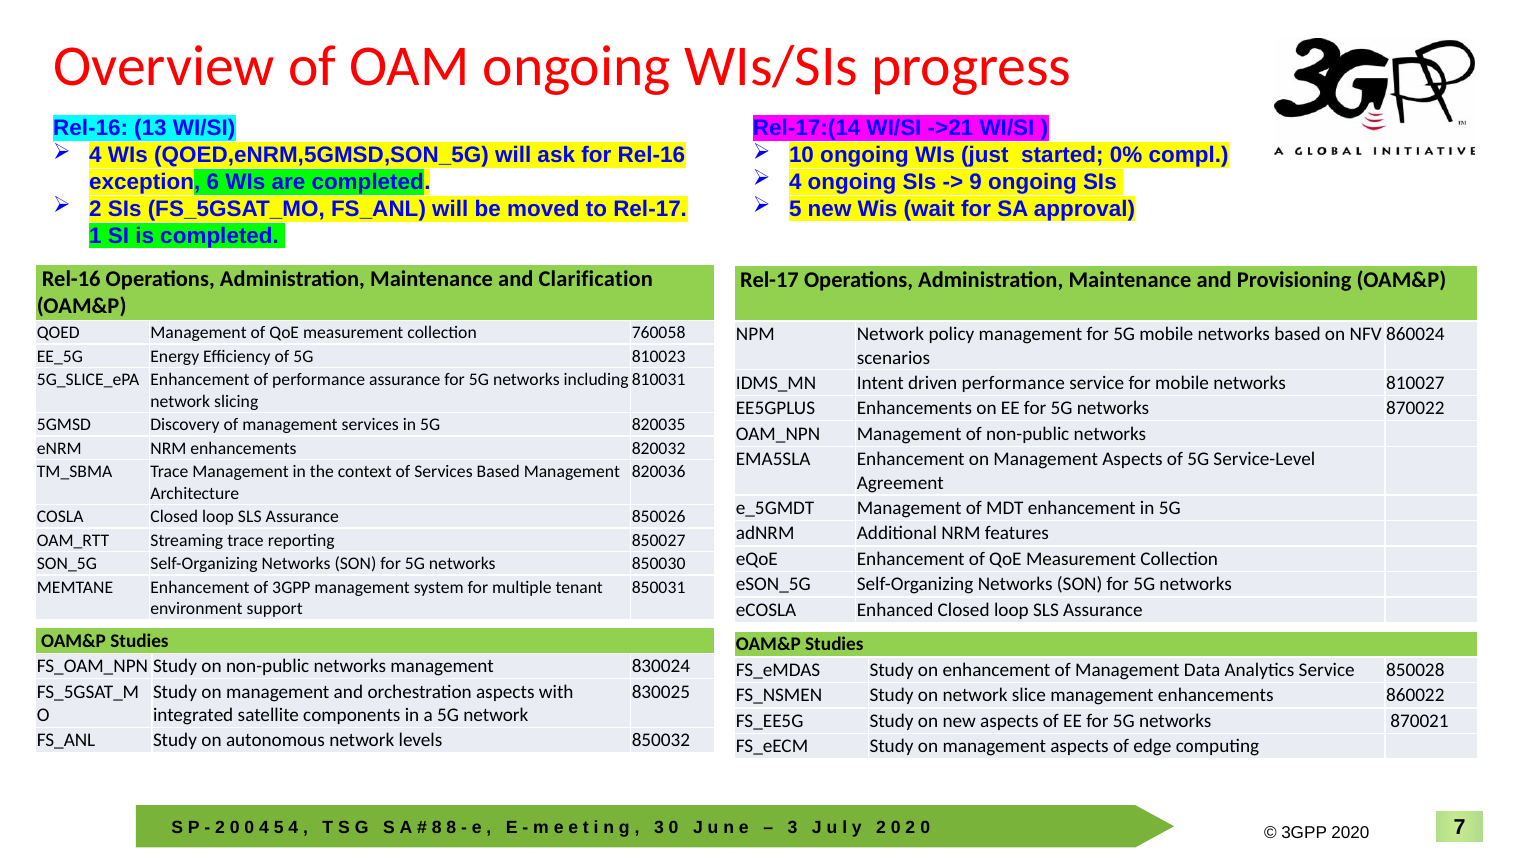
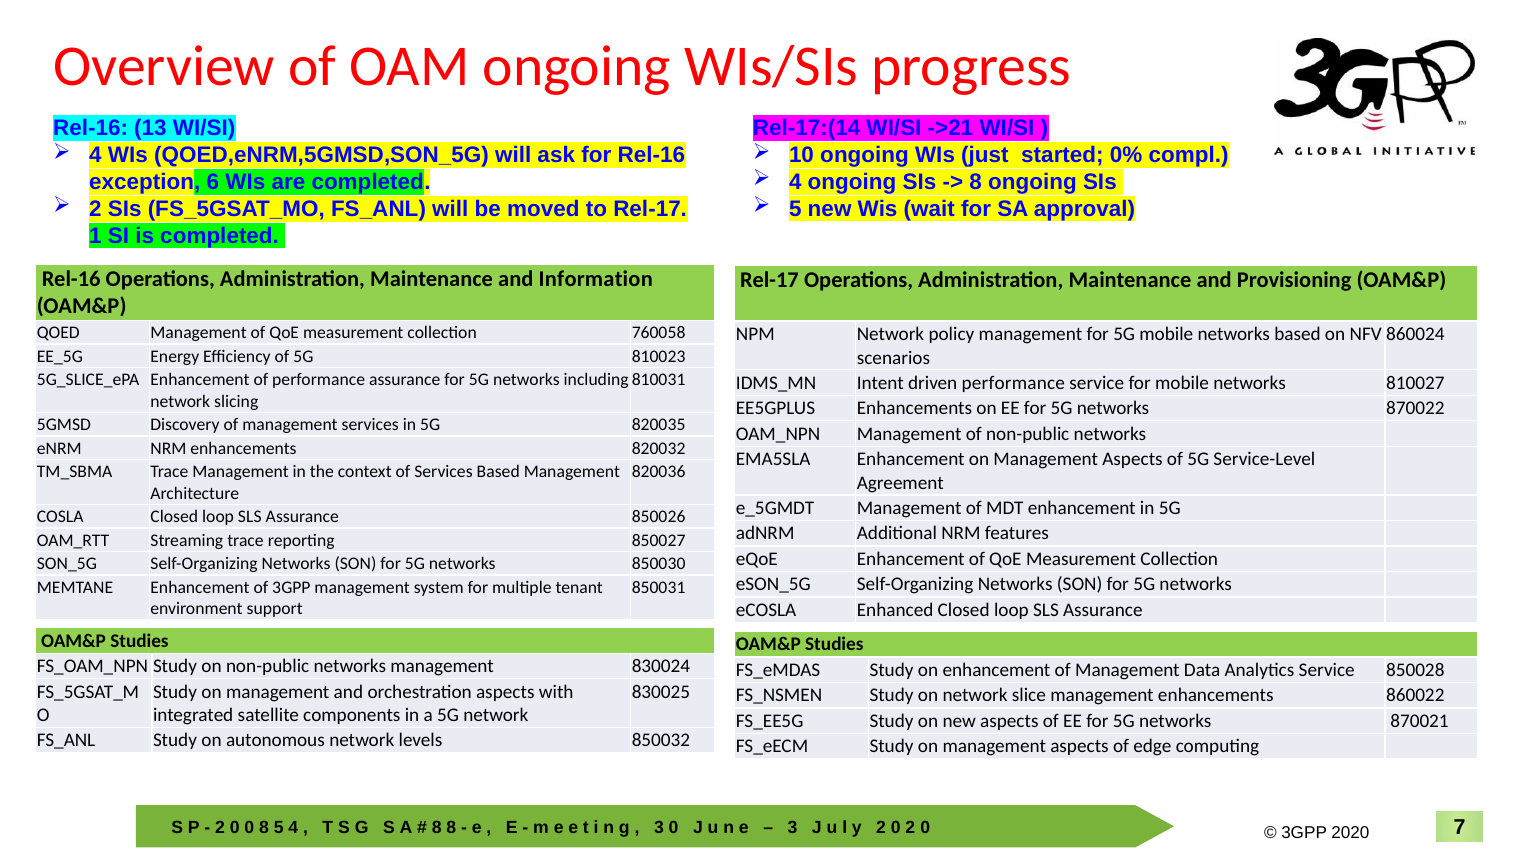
9: 9 -> 8 (976, 182)
Clarification: Clarification -> Information (596, 279)
4: 4 -> 8 (264, 828)
